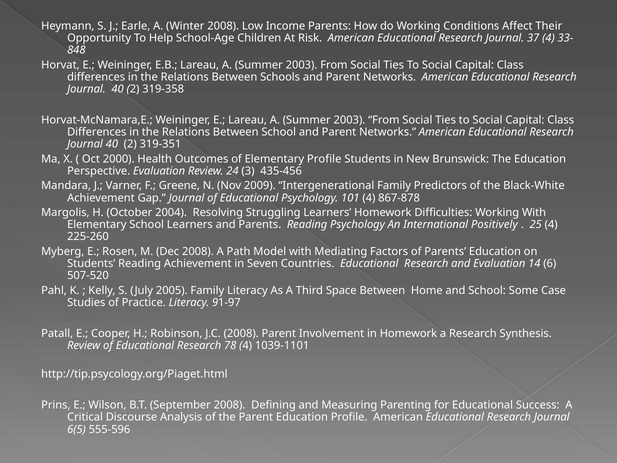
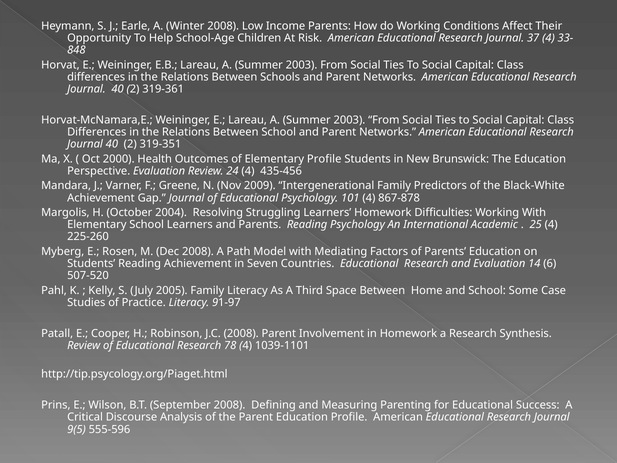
319-358: 319-358 -> 319-361 (163, 89)
24 3: 3 -> 4 (248, 171)
Positively: Positively -> Academic (494, 225)
6(5: 6(5 -> 9(5 (77, 429)
